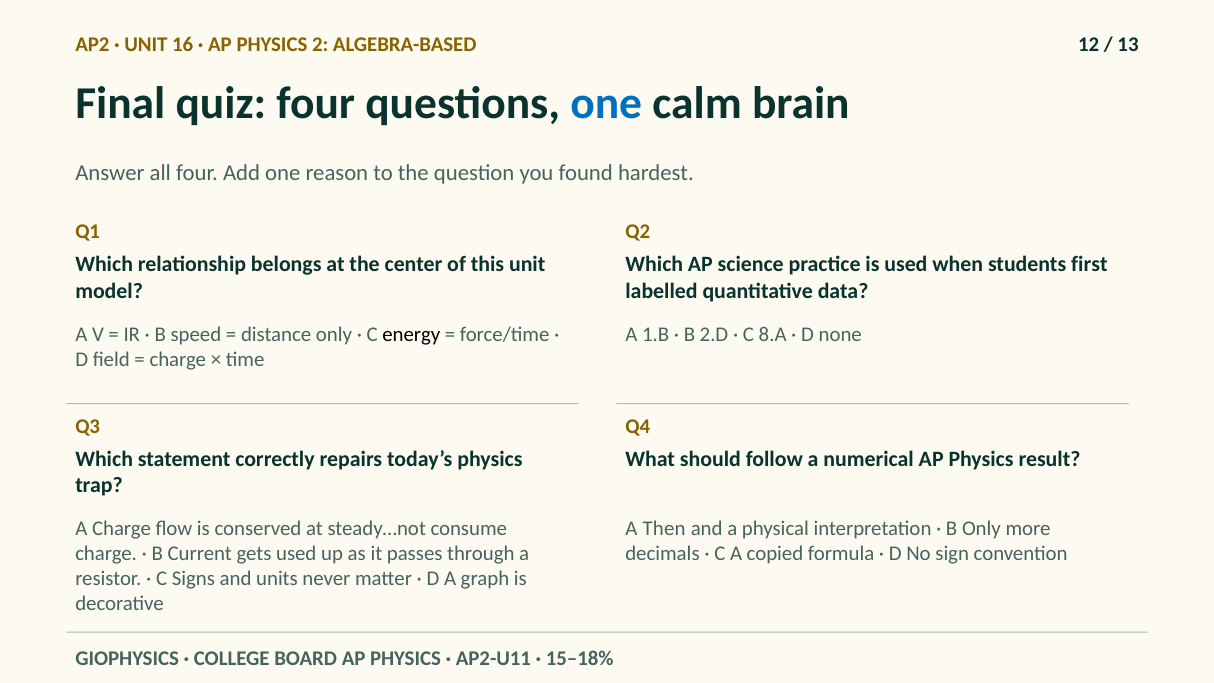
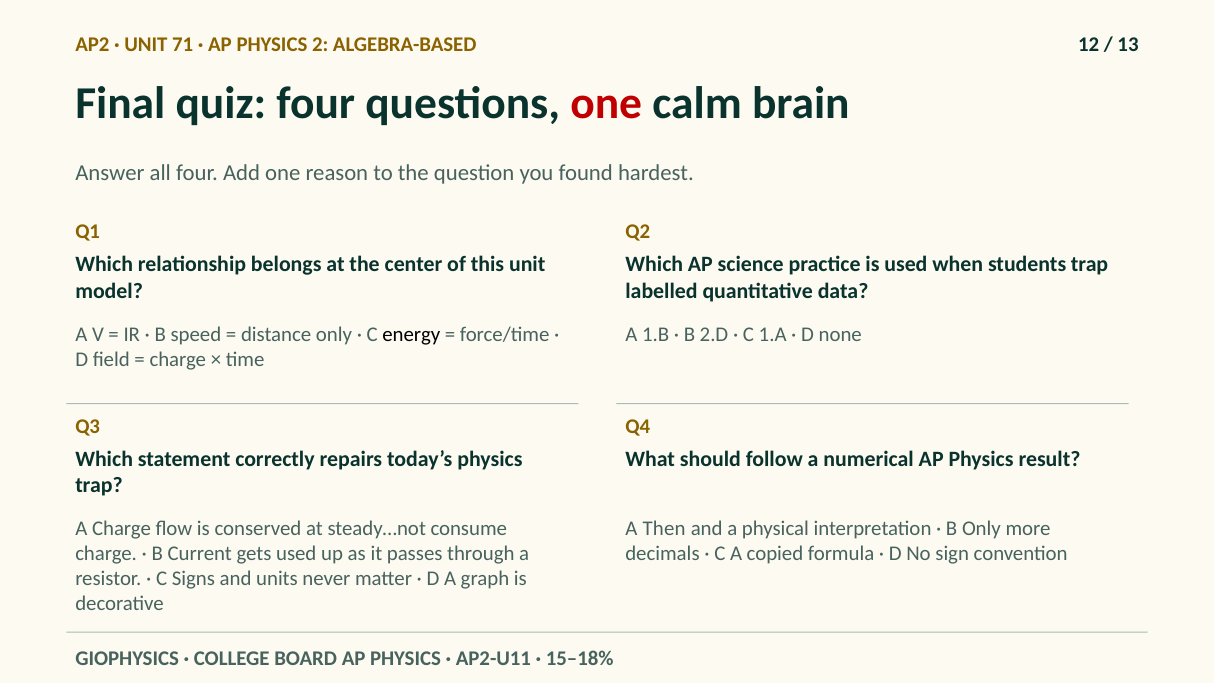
16: 16 -> 71 (183, 45)
one colour: blue -> red (606, 103)
students first: first -> trap (1090, 265)
8.A: 8.A -> 1.A (773, 334)
